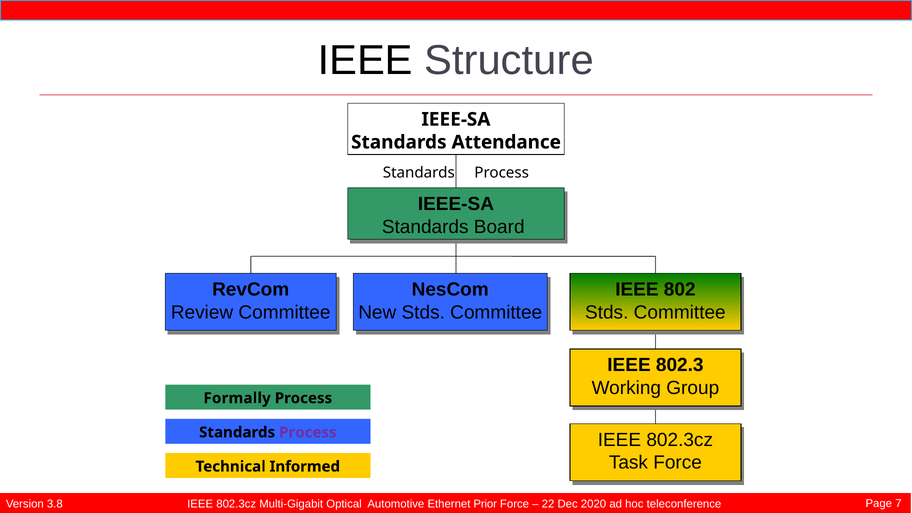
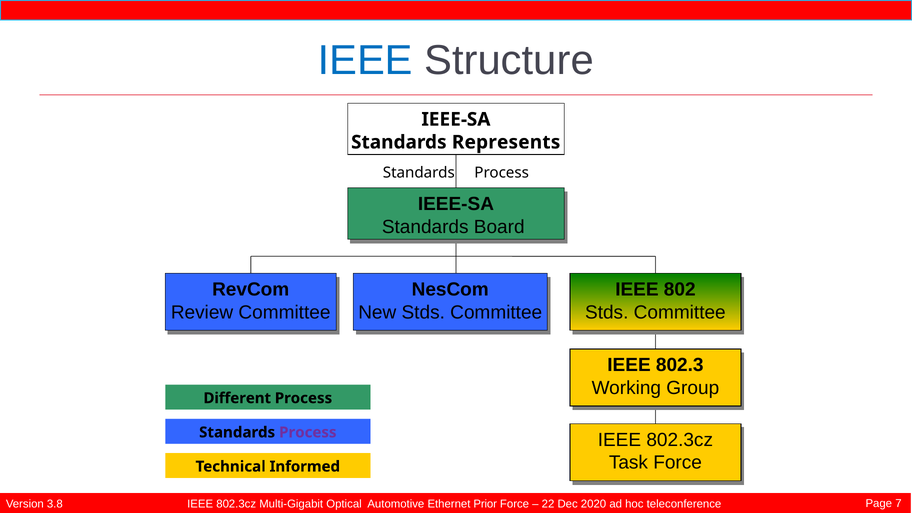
IEEE colour: black -> blue (365, 61)
Attendance: Attendance -> Represents (506, 142)
Formally: Formally -> Different (237, 398)
